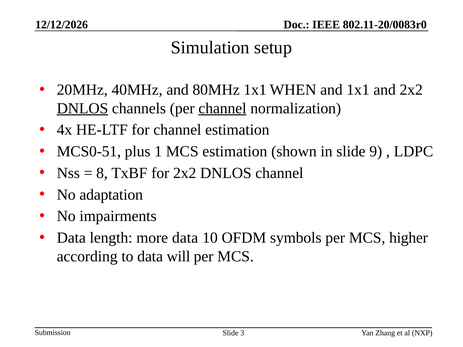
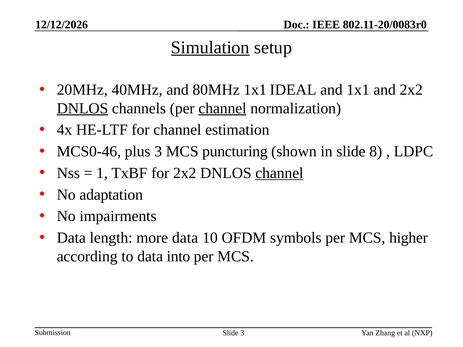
Simulation underline: none -> present (210, 48)
WHEN: WHEN -> IDEAL (293, 90)
MCS0-51: MCS0-51 -> MCS0-46 (89, 152)
plus 1: 1 -> 3 (158, 152)
MCS estimation: estimation -> puncturing (235, 152)
9: 9 -> 8 (376, 152)
8: 8 -> 1 (102, 173)
channel underline: none -> present (279, 173)
will: will -> into (178, 256)
